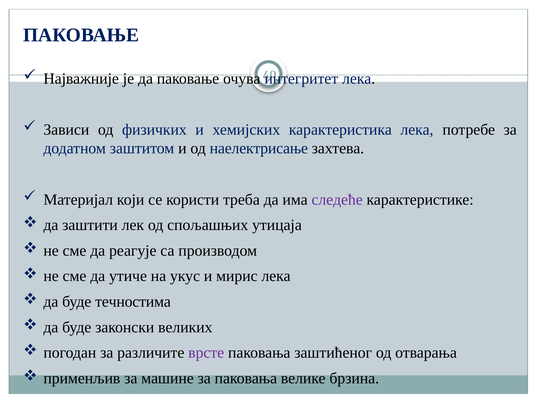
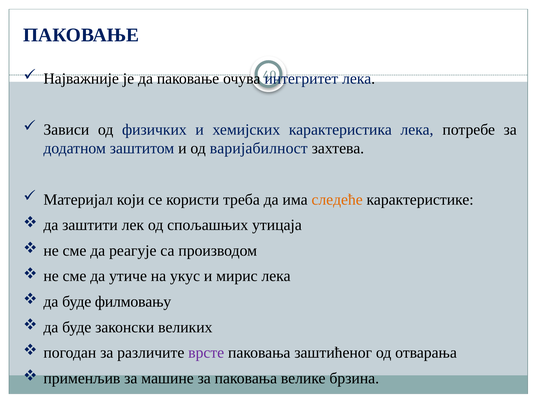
наелектрисање: наелектрисање -> варијабилност (259, 148)
следеће colour: purple -> orange (337, 199)
течностима: течностима -> филмовању (133, 301)
